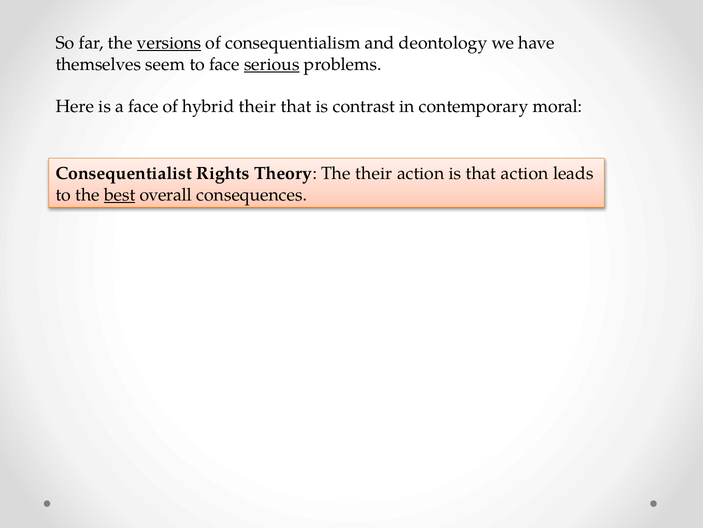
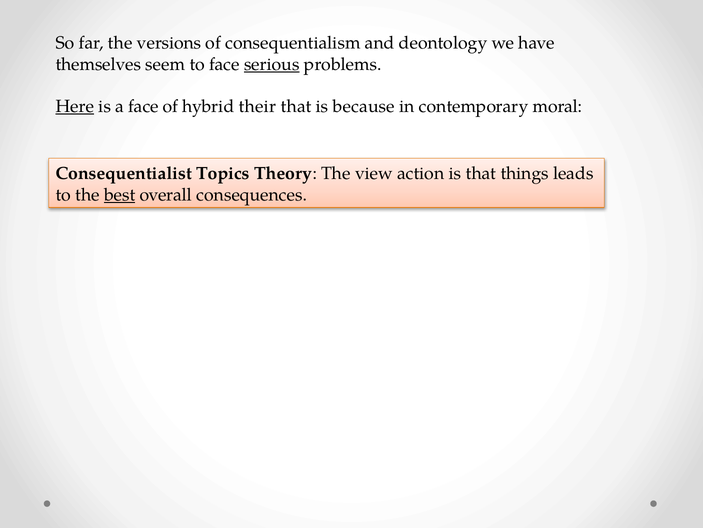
versions underline: present -> none (169, 43)
Here underline: none -> present (75, 106)
contrast: contrast -> because (364, 106)
Rights: Rights -> Topics (223, 173)
The their: their -> view (374, 173)
that action: action -> things (525, 173)
